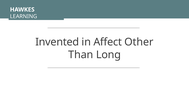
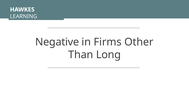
Invented: Invented -> Negative (57, 42)
Affect: Affect -> Firms (108, 42)
